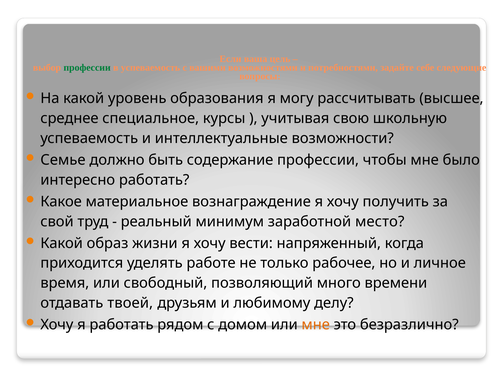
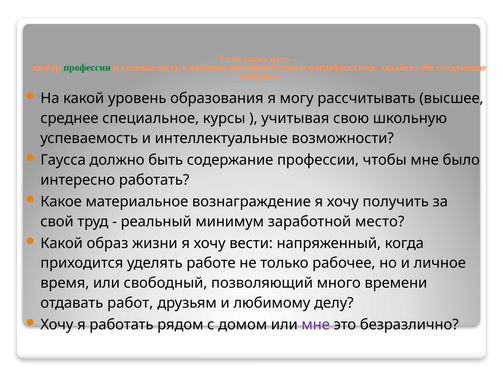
Семье: Семье -> Гаусса (63, 160)
твоей: твоей -> работ (130, 303)
мне colour: orange -> purple (316, 325)
